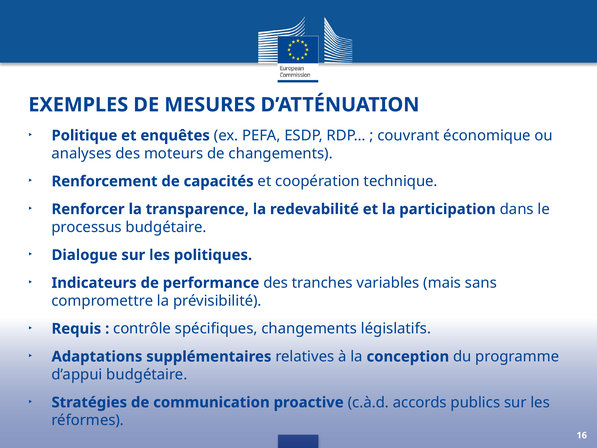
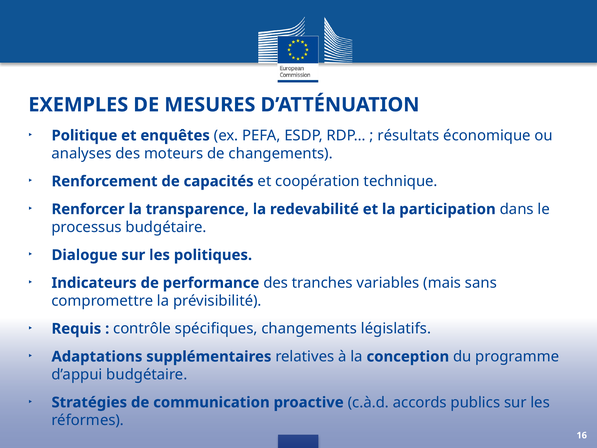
couvrant: couvrant -> résultats (408, 135)
